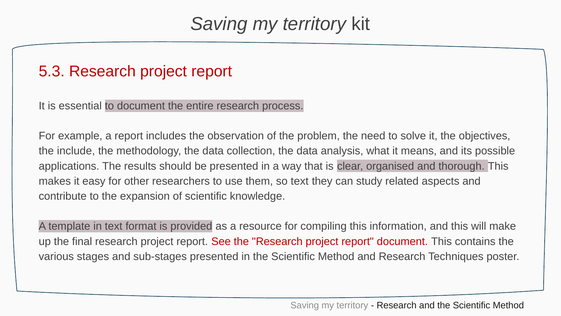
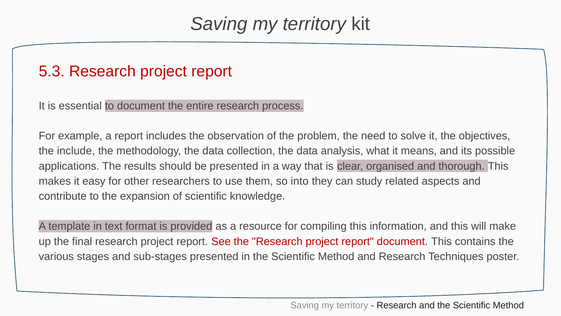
so text: text -> into (300, 181)
